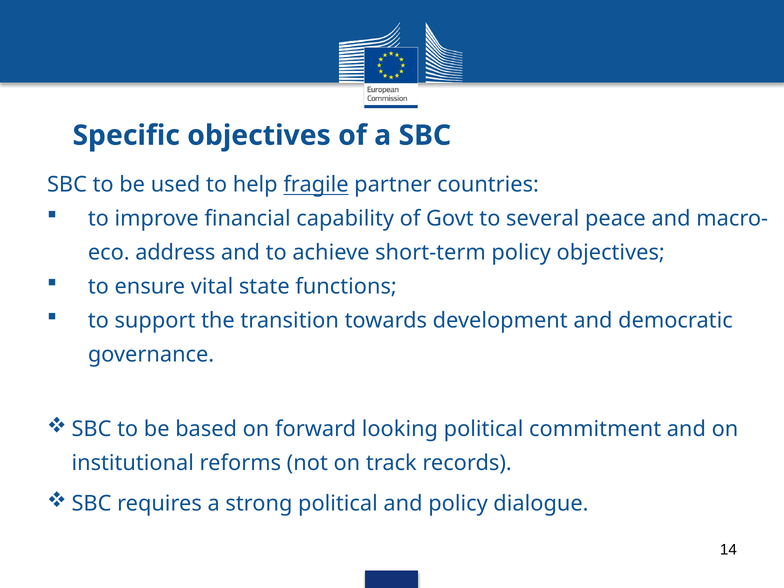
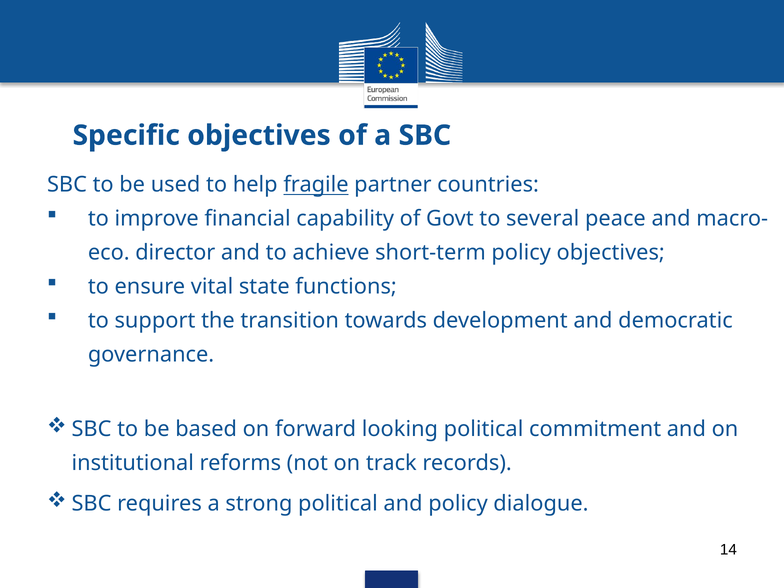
address: address -> director (175, 252)
